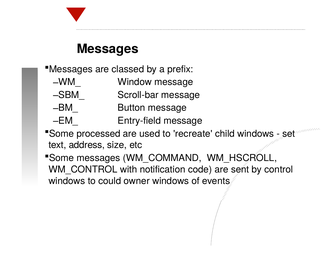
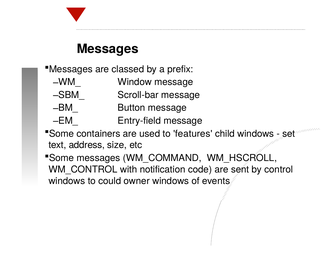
processed: processed -> containers (98, 134)
recreate: recreate -> features (193, 134)
